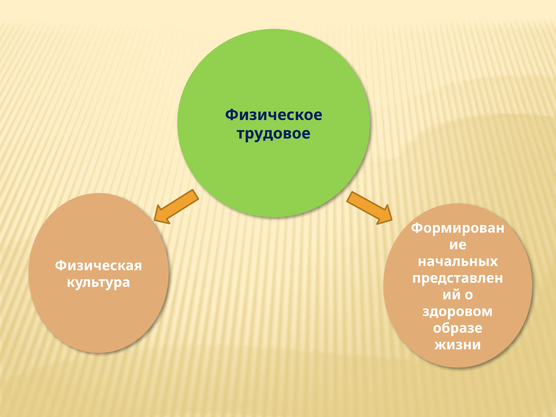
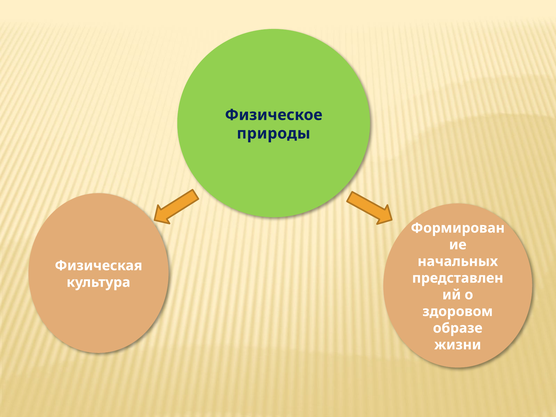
трудовое: трудовое -> природы (274, 133)
